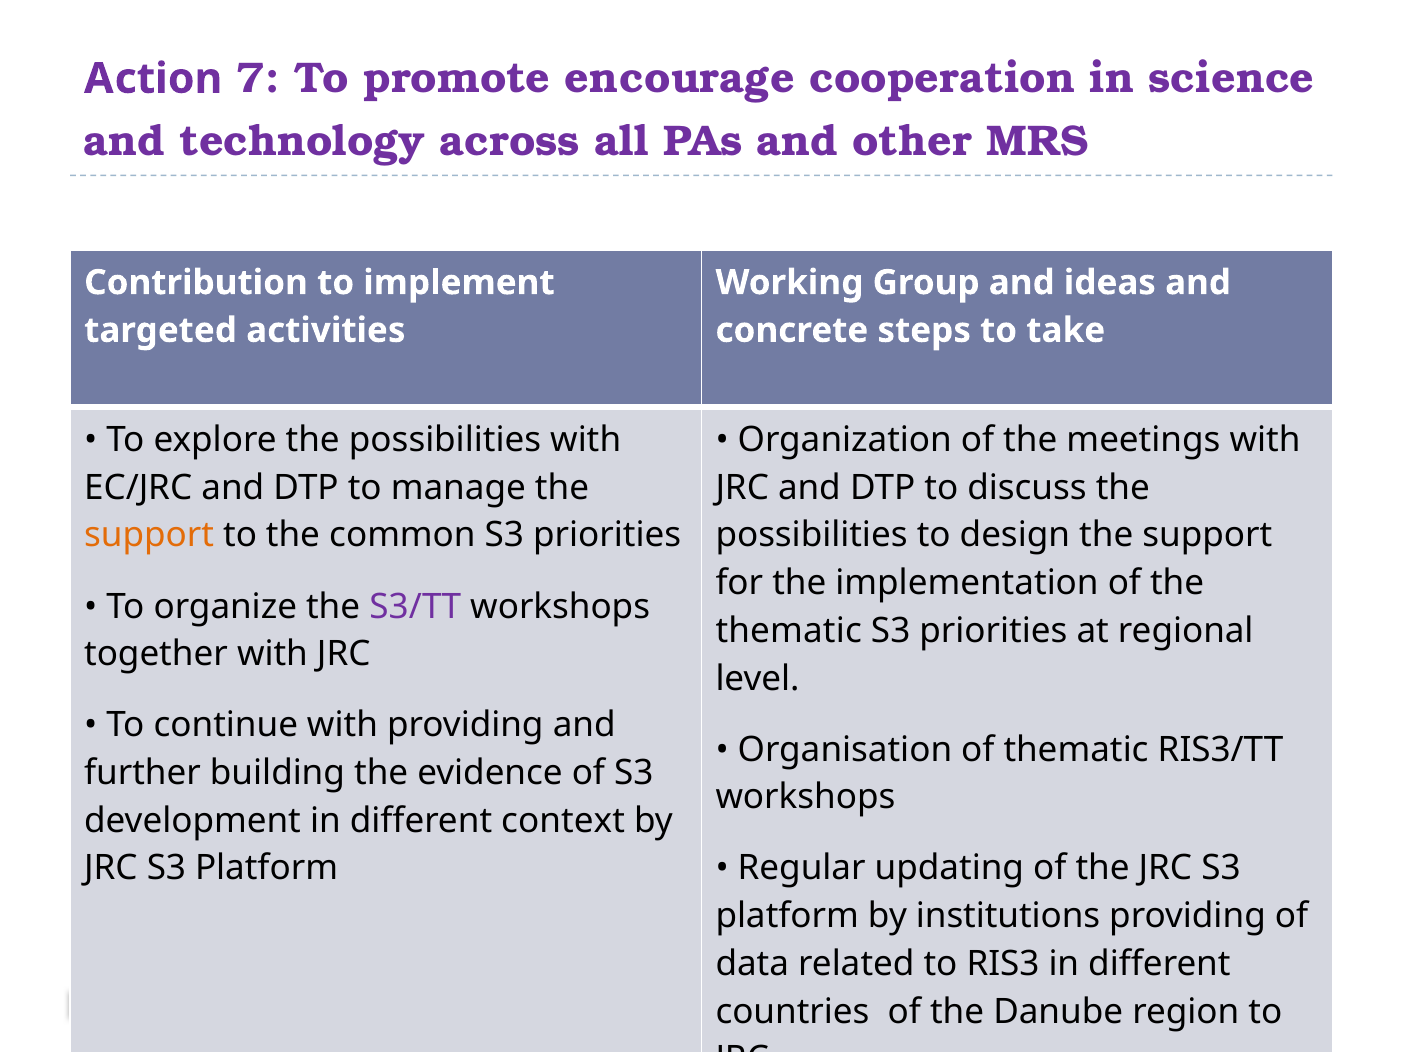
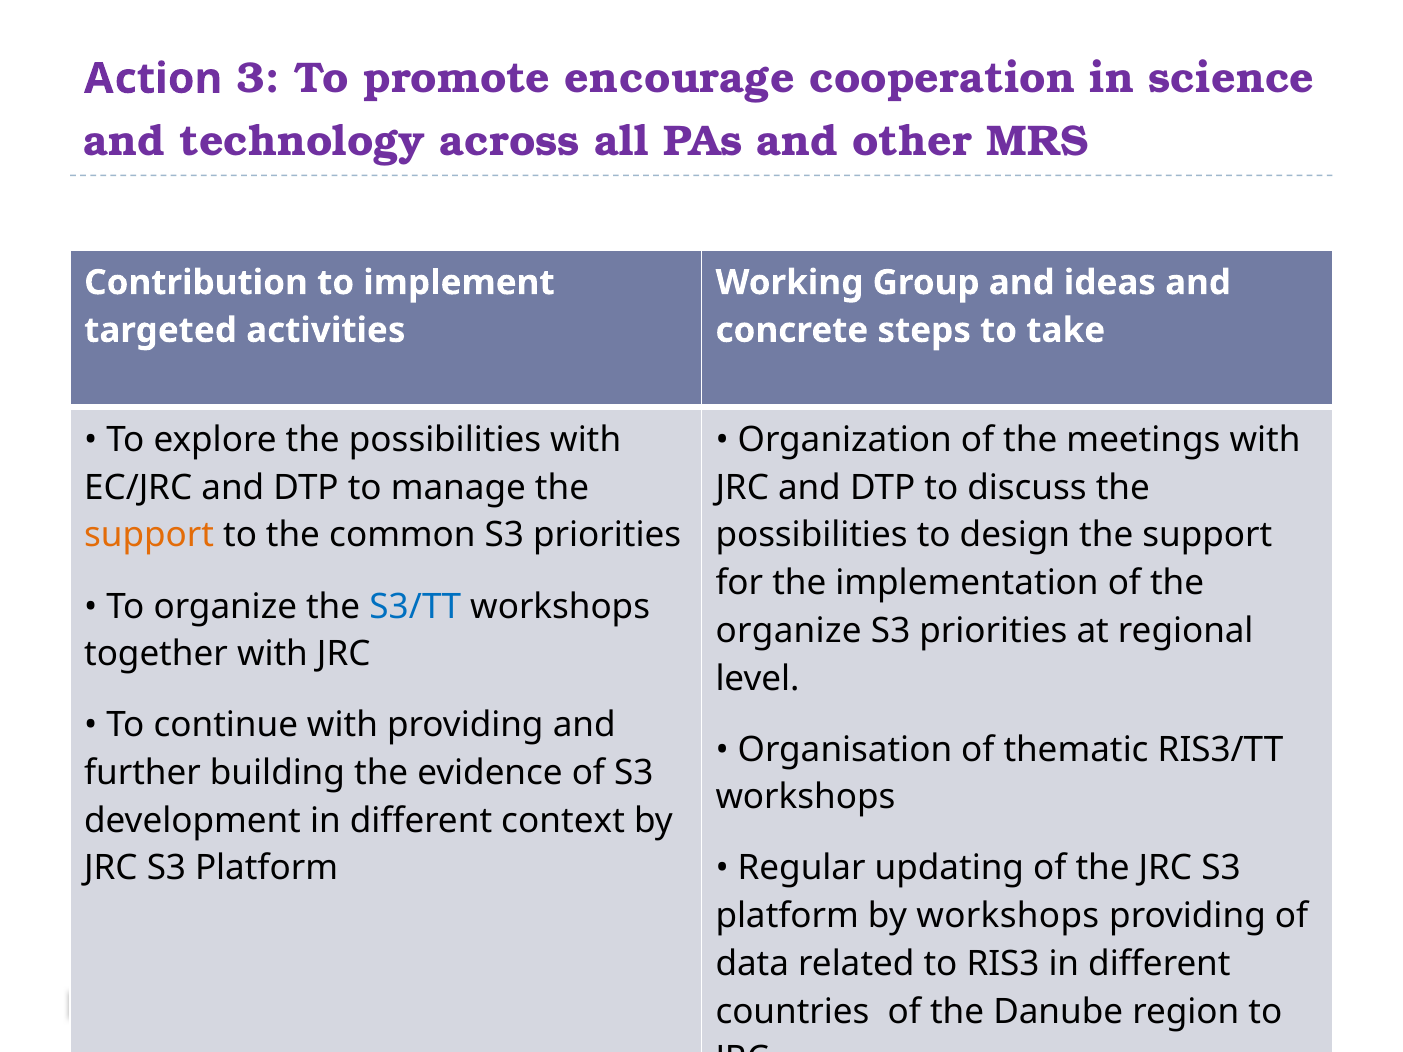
7: 7 -> 3 (258, 79)
S3/TT colour: purple -> blue (415, 607)
thematic: thematic -> organize (789, 631)
by institutions: institutions -> workshops (1008, 916)
